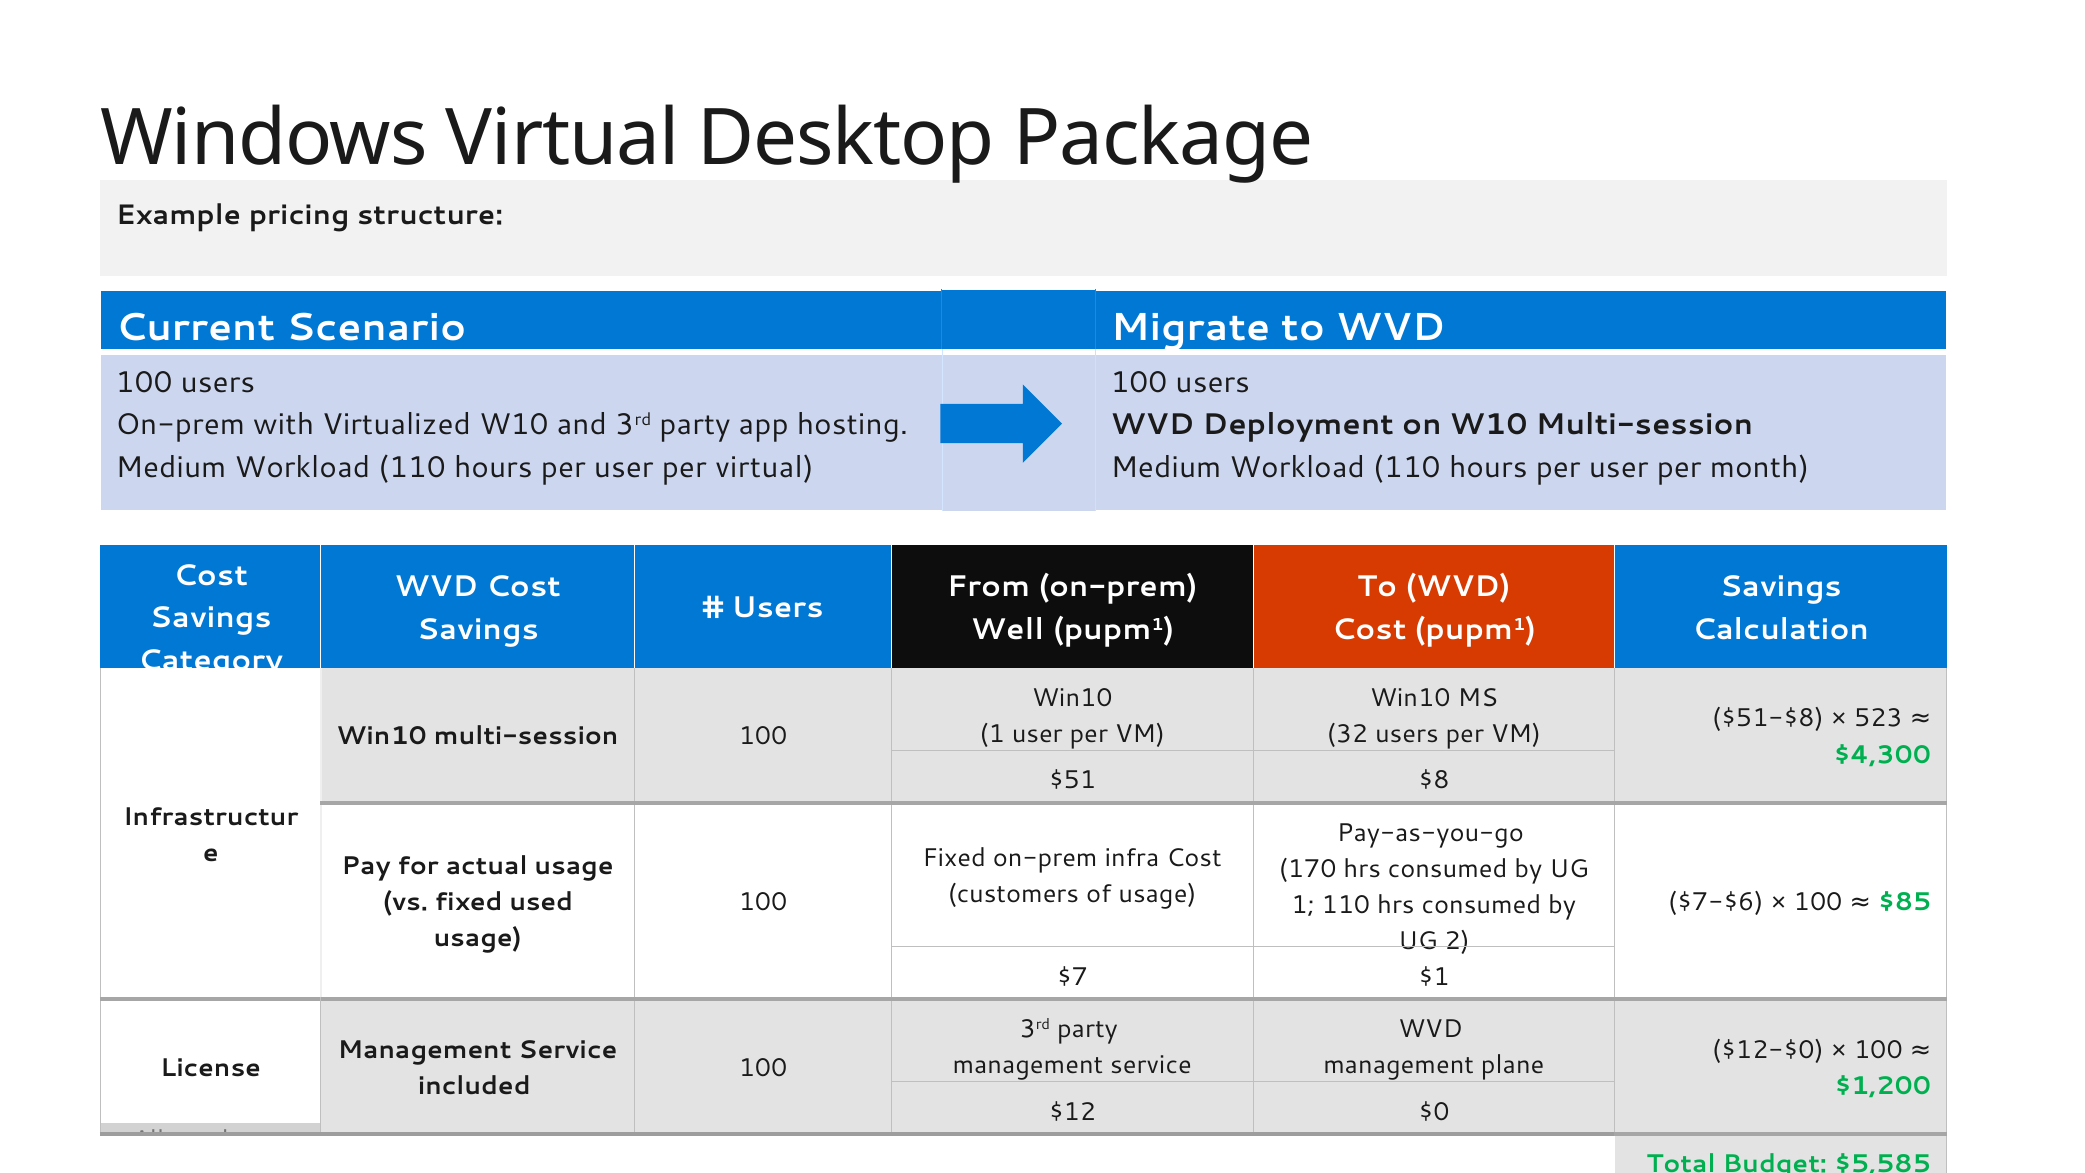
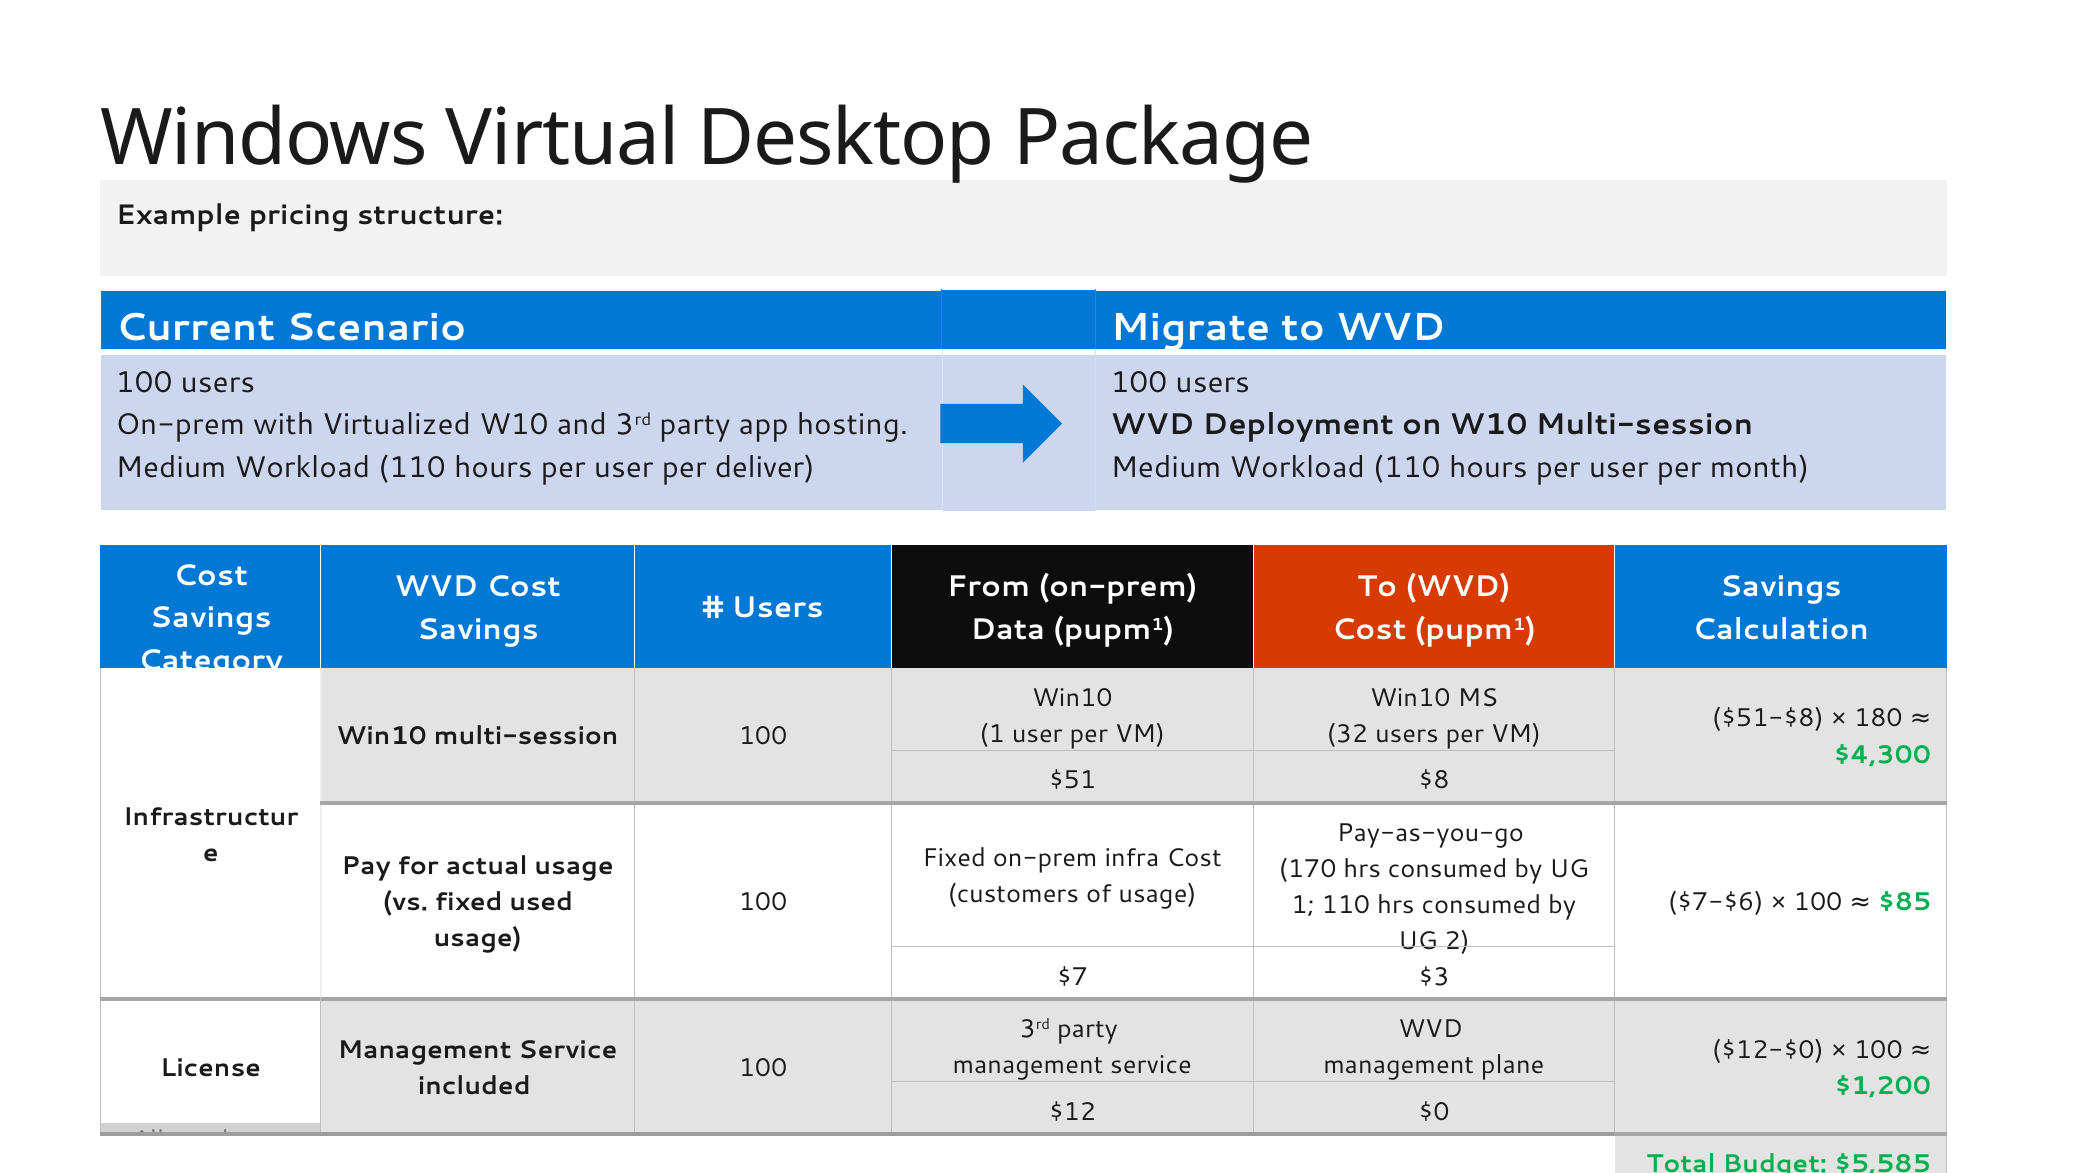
per virtual: virtual -> deliver (765, 467)
Well: Well -> Data (1008, 629)
523: 523 -> 180 (1878, 718)
$1: $1 -> $3 (1434, 976)
